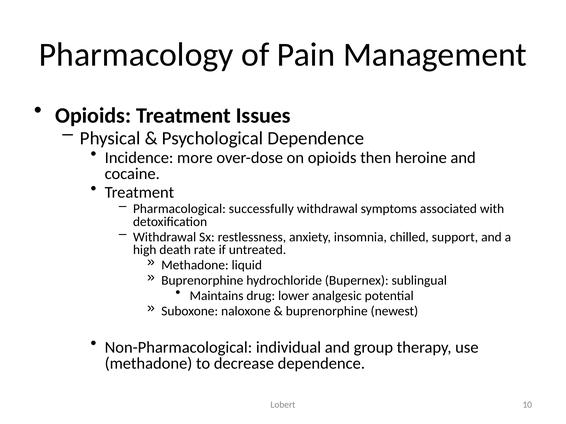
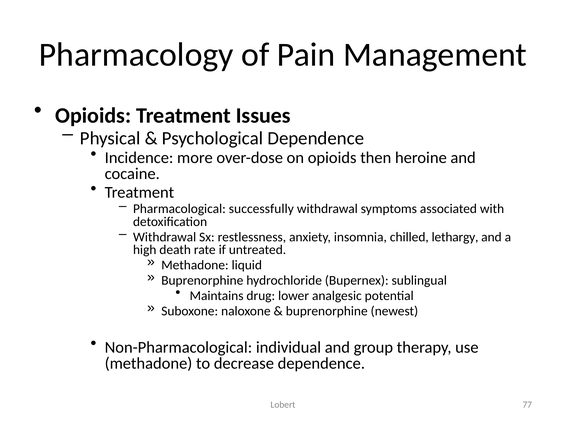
support: support -> lethargy (455, 237)
10: 10 -> 77 (527, 405)
